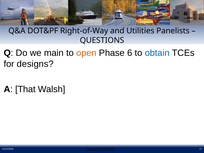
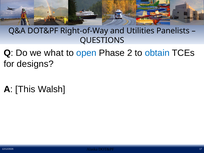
main: main -> what (54, 53)
open colour: orange -> blue (86, 53)
6: 6 -> 2 (130, 53)
That: That -> This (25, 89)
